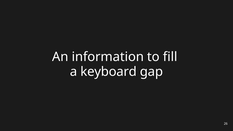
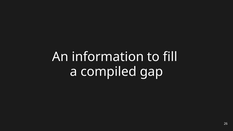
keyboard: keyboard -> compiled (109, 72)
